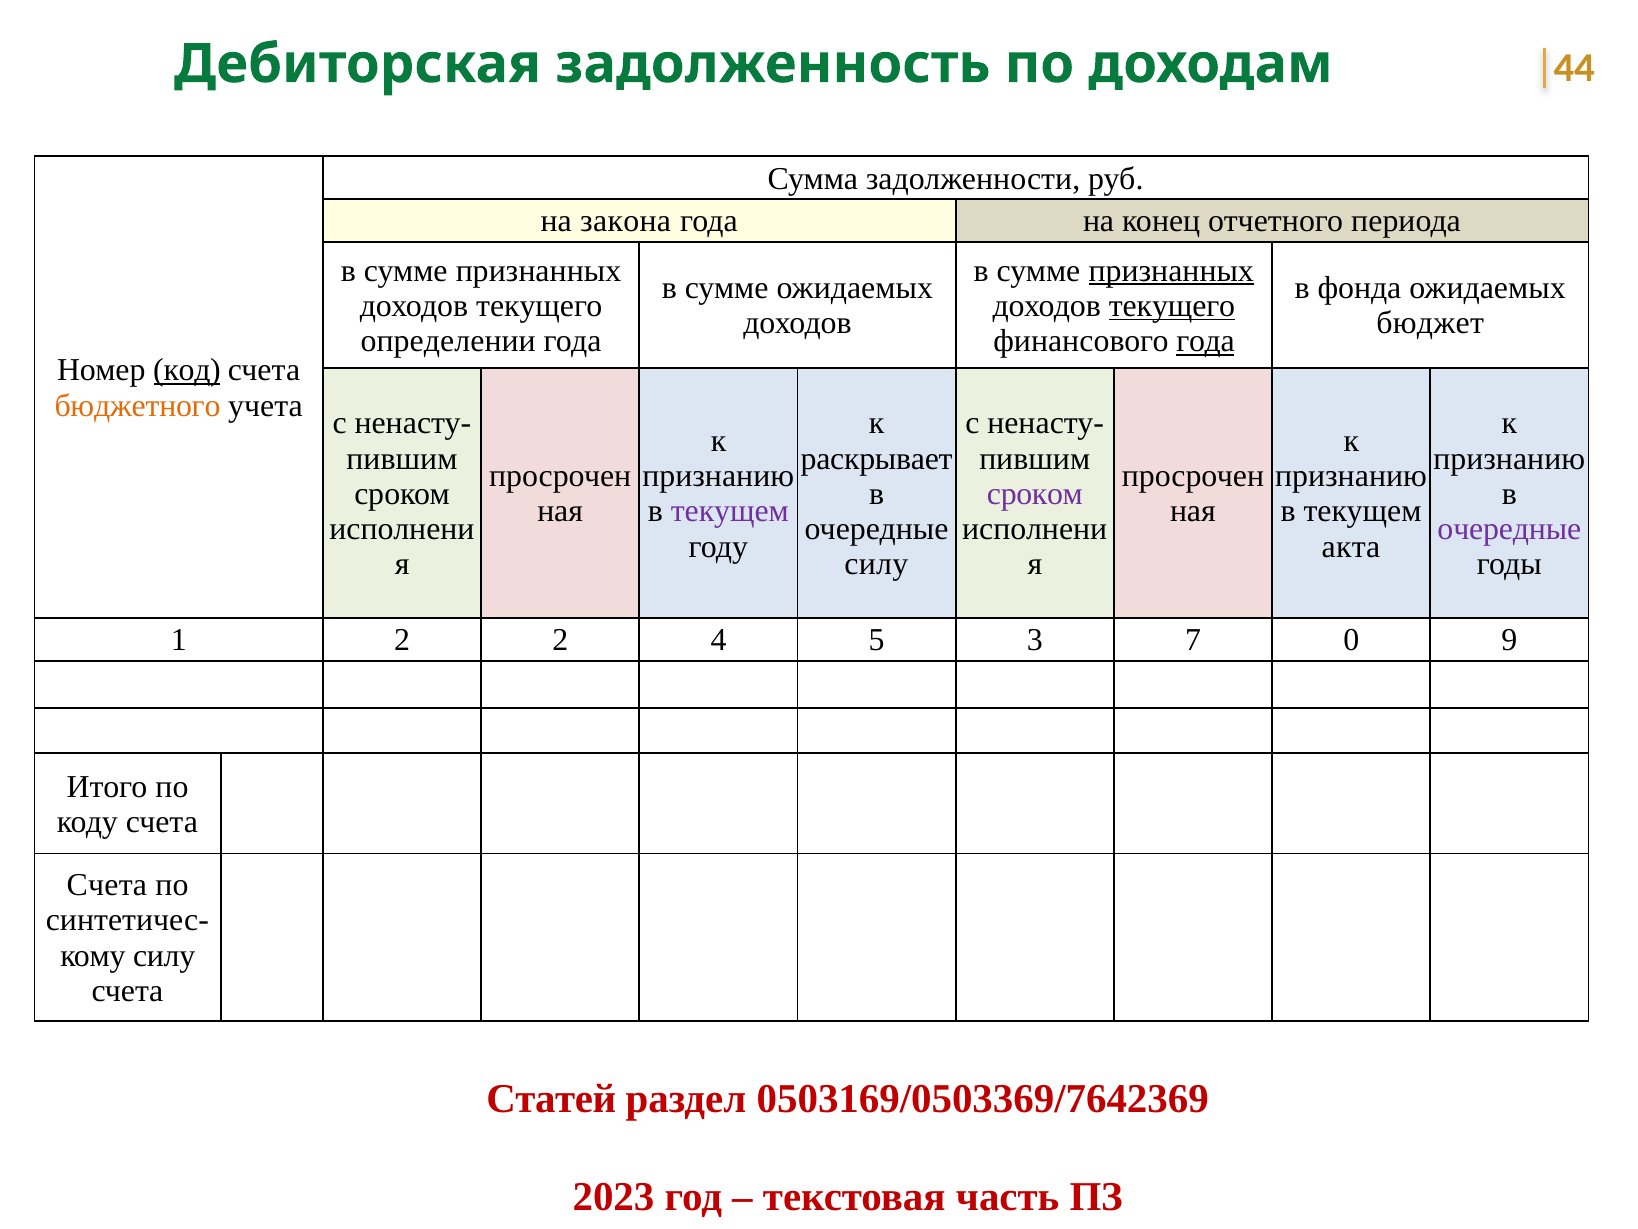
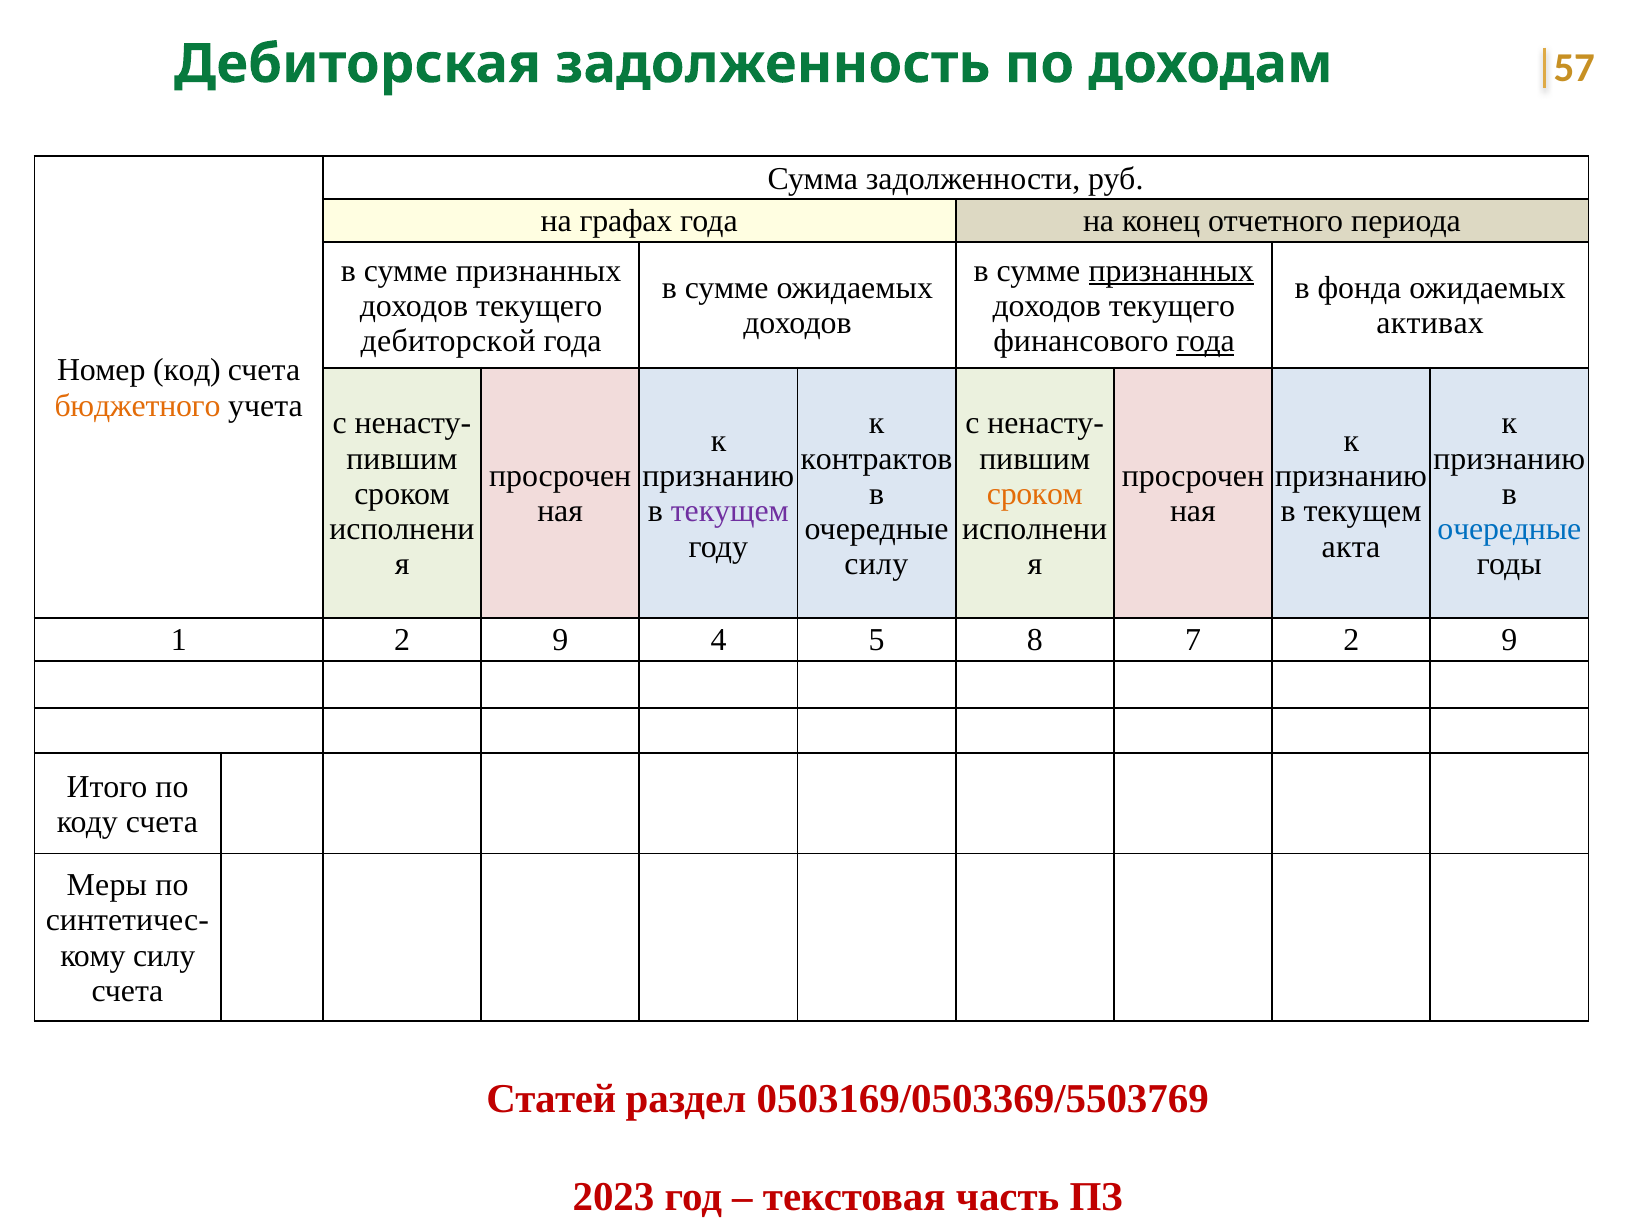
44: 44 -> 57 (1574, 68)
закона: закона -> графах (626, 221)
текущего underline: present -> none (1172, 306)
бюджет: бюджет -> активах (1430, 323)
определении: определении -> дебиторской (448, 341)
код underline: present -> none (187, 370)
раскрывает: раскрывает -> контрактов (877, 458)
сроком colour: purple -> orange (1035, 494)
очередные colour: purple -> blue (1509, 529)
1 2 2: 2 -> 9 (560, 640)
3: 3 -> 8 (1035, 640)
7 0: 0 -> 2 (1351, 640)
Счета: Счета -> Меры (107, 885)
0503169/0503369/7642369: 0503169/0503369/7642369 -> 0503169/0503369/5503769 (983, 1098)
